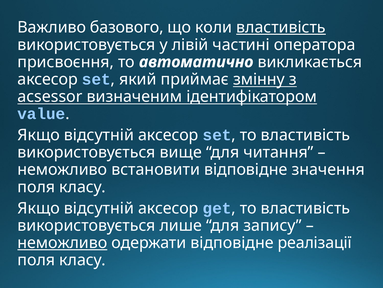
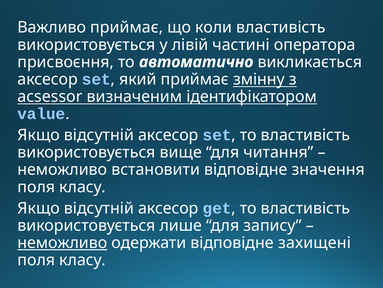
Важливо базового: базового -> приймає (127, 27)
властивість underline: present -> none (281, 27)
реалізації: реалізації -> захищені (314, 242)
